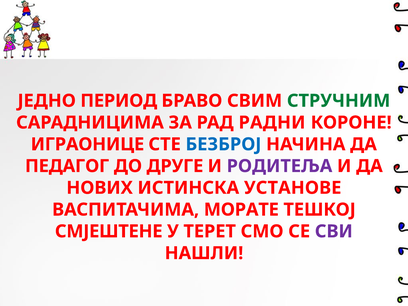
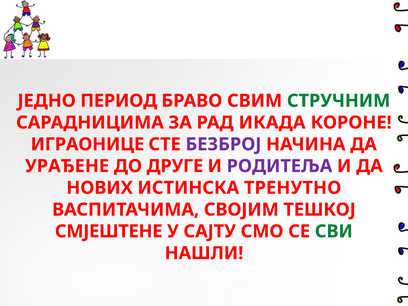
РАДНИ: РАДНИ -> ИКАДА (272, 123)
БЕЗБРОЈ colour: blue -> purple (223, 144)
ПЕДАГОГ: ПЕДАГОГ -> УРАЂЕНЕ (67, 166)
УСТАНОВЕ: УСТАНОВЕ -> ТРЕНУТНО (293, 188)
МОРАТЕ: МОРАТЕ -> СВОЈИМ (241, 210)
ТЕРЕТ: ТЕРЕТ -> САЈТУ (210, 231)
СВИ colour: purple -> green (334, 231)
